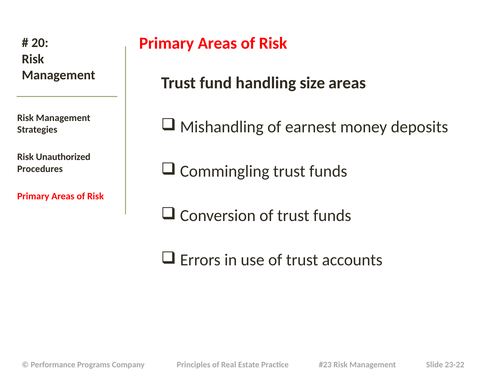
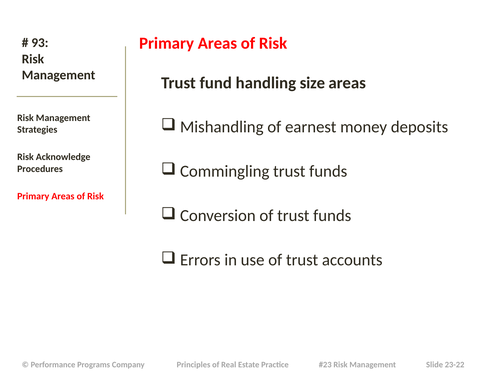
20: 20 -> 93 (40, 43)
Unauthorized: Unauthorized -> Acknowledge (63, 157)
